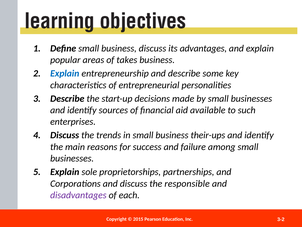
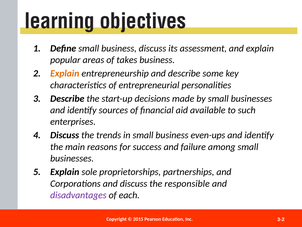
advantages: advantages -> assessment (203, 48)
Explain colour: blue -> orange (65, 73)
their-ups: their-ups -> even-ups (208, 135)
